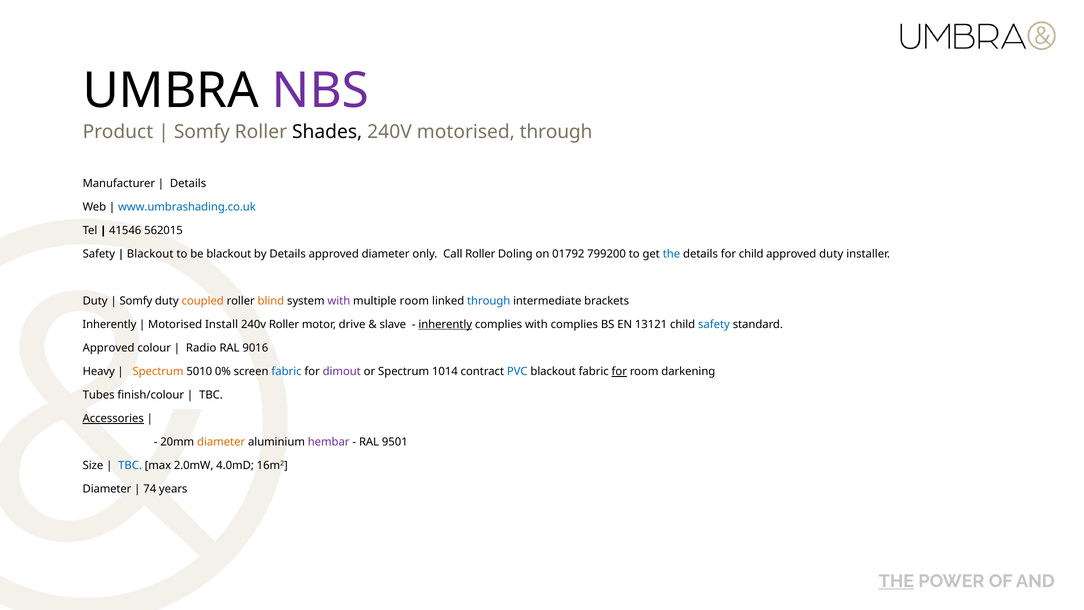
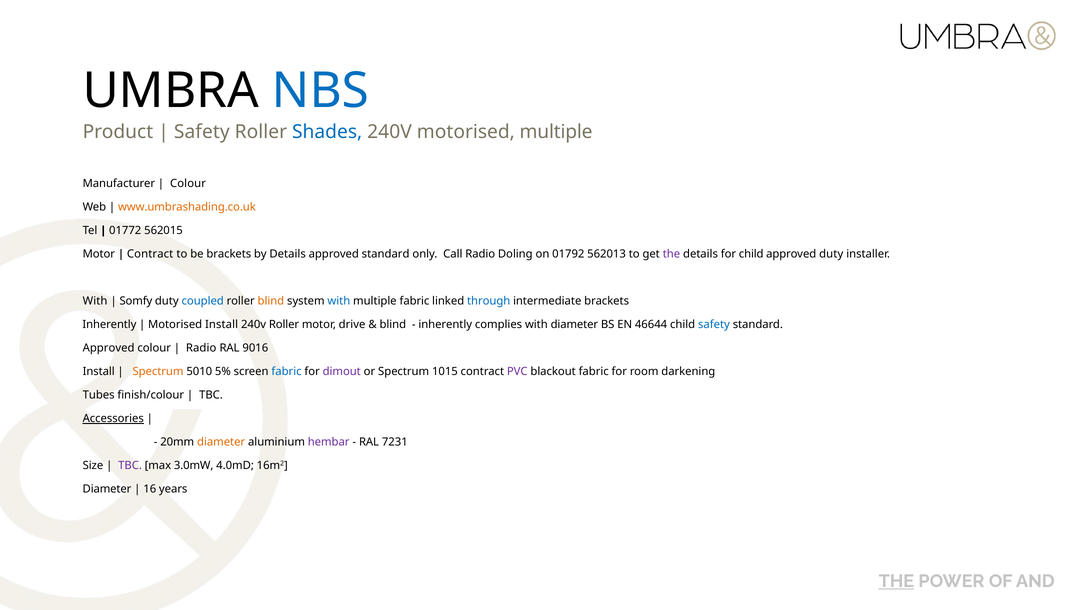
NBS colour: purple -> blue (320, 91)
Somfy: Somfy -> Safety (202, 132)
Shades colour: black -> blue (327, 132)
motorised through: through -> multiple (556, 132)
Details: Details -> Colour (188, 183)
www.umbrashading.co.uk colour: blue -> orange (187, 207)
41546: 41546 -> 01772 (125, 230)
Safety: Safety -> Motor (99, 254)
Blackout: Blackout -> Contract (150, 254)
be blackout: blackout -> brackets (229, 254)
approved diameter: diameter -> standard (386, 254)
Call Roller: Roller -> Radio (480, 254)
799200: 799200 -> 562013 (607, 254)
the colour: blue -> purple (671, 254)
Duty: Duty -> With (95, 301)
coupled colour: orange -> blue (203, 301)
with colour: purple -> blue (339, 301)
multiple room: room -> fabric (414, 301)
slave: slave -> blind (393, 324)
inherently underline: present -> none (445, 324)
with complies: complies -> diameter (574, 324)
13121: 13121 -> 46644 (651, 324)
Heavy: Heavy -> Install (99, 371)
0%: 0% -> 5% (223, 371)
1014: 1014 -> 1015 (445, 371)
PVC colour: blue -> purple (517, 371)
for underline: present -> none (619, 371)
9501: 9501 -> 7231 (395, 442)
TBC colour: blue -> purple (130, 466)
2.0mW: 2.0mW -> 3.0mW (194, 466)
74: 74 -> 16 (150, 489)
